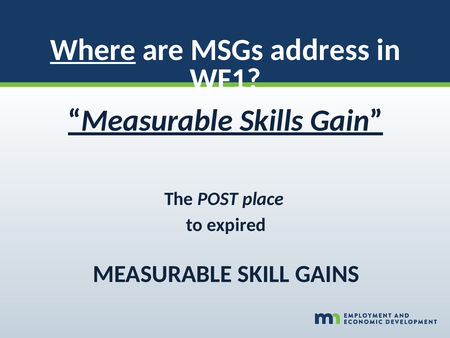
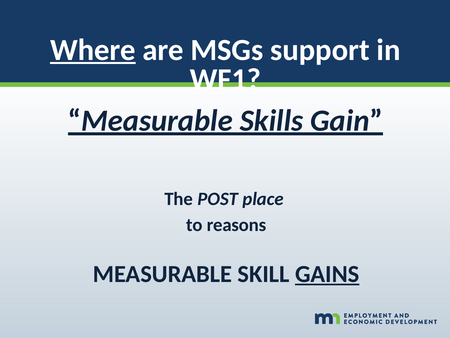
address: address -> support (320, 50)
expired: expired -> reasons (236, 225)
GAINS underline: none -> present (327, 274)
